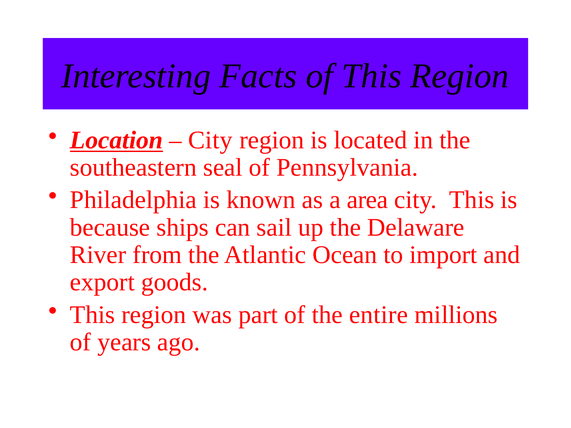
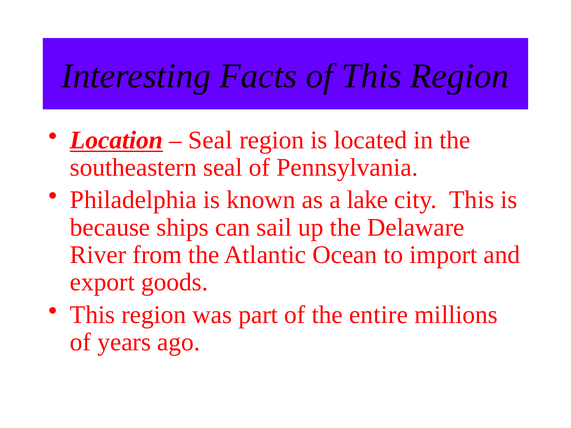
City: City -> Seal (210, 140)
area: area -> lake (368, 200)
